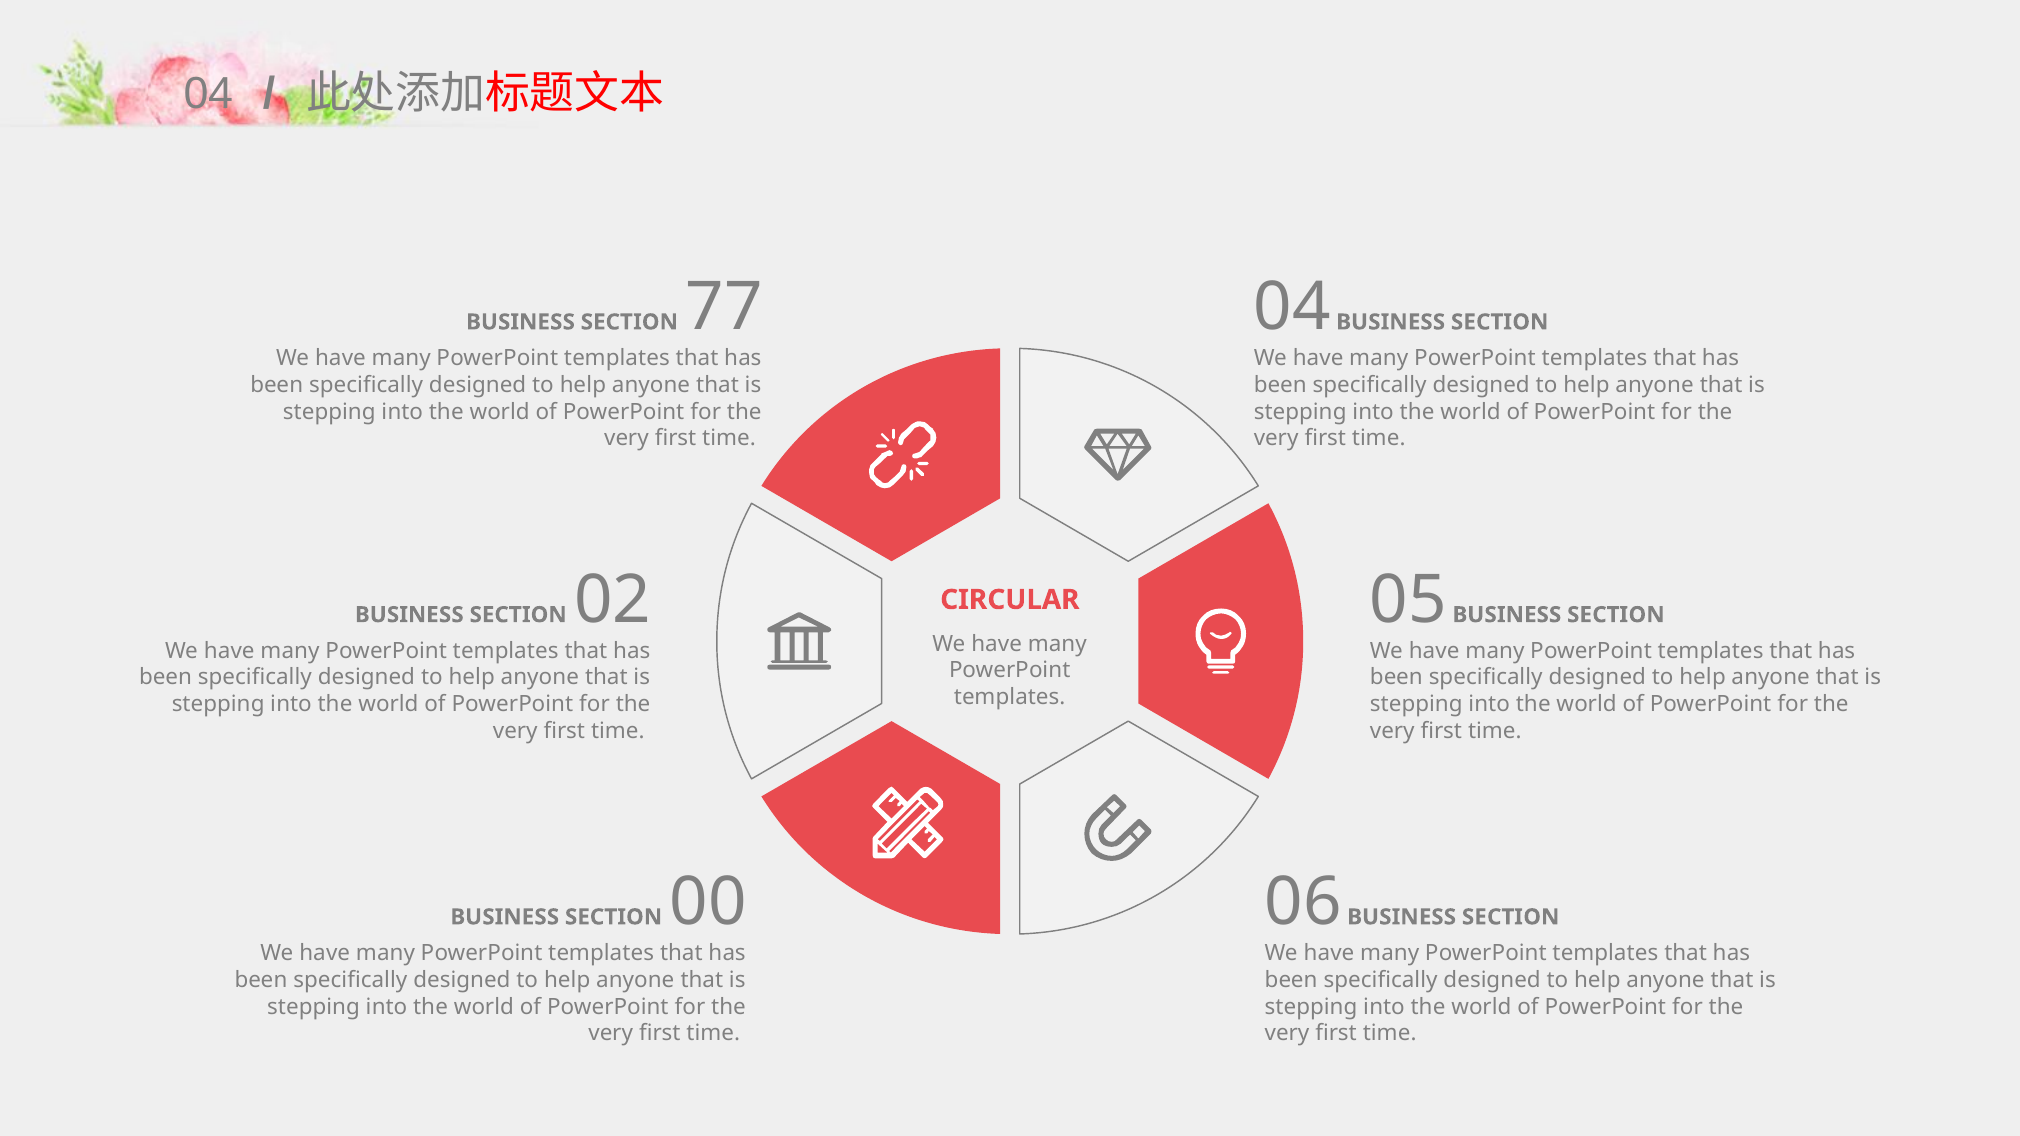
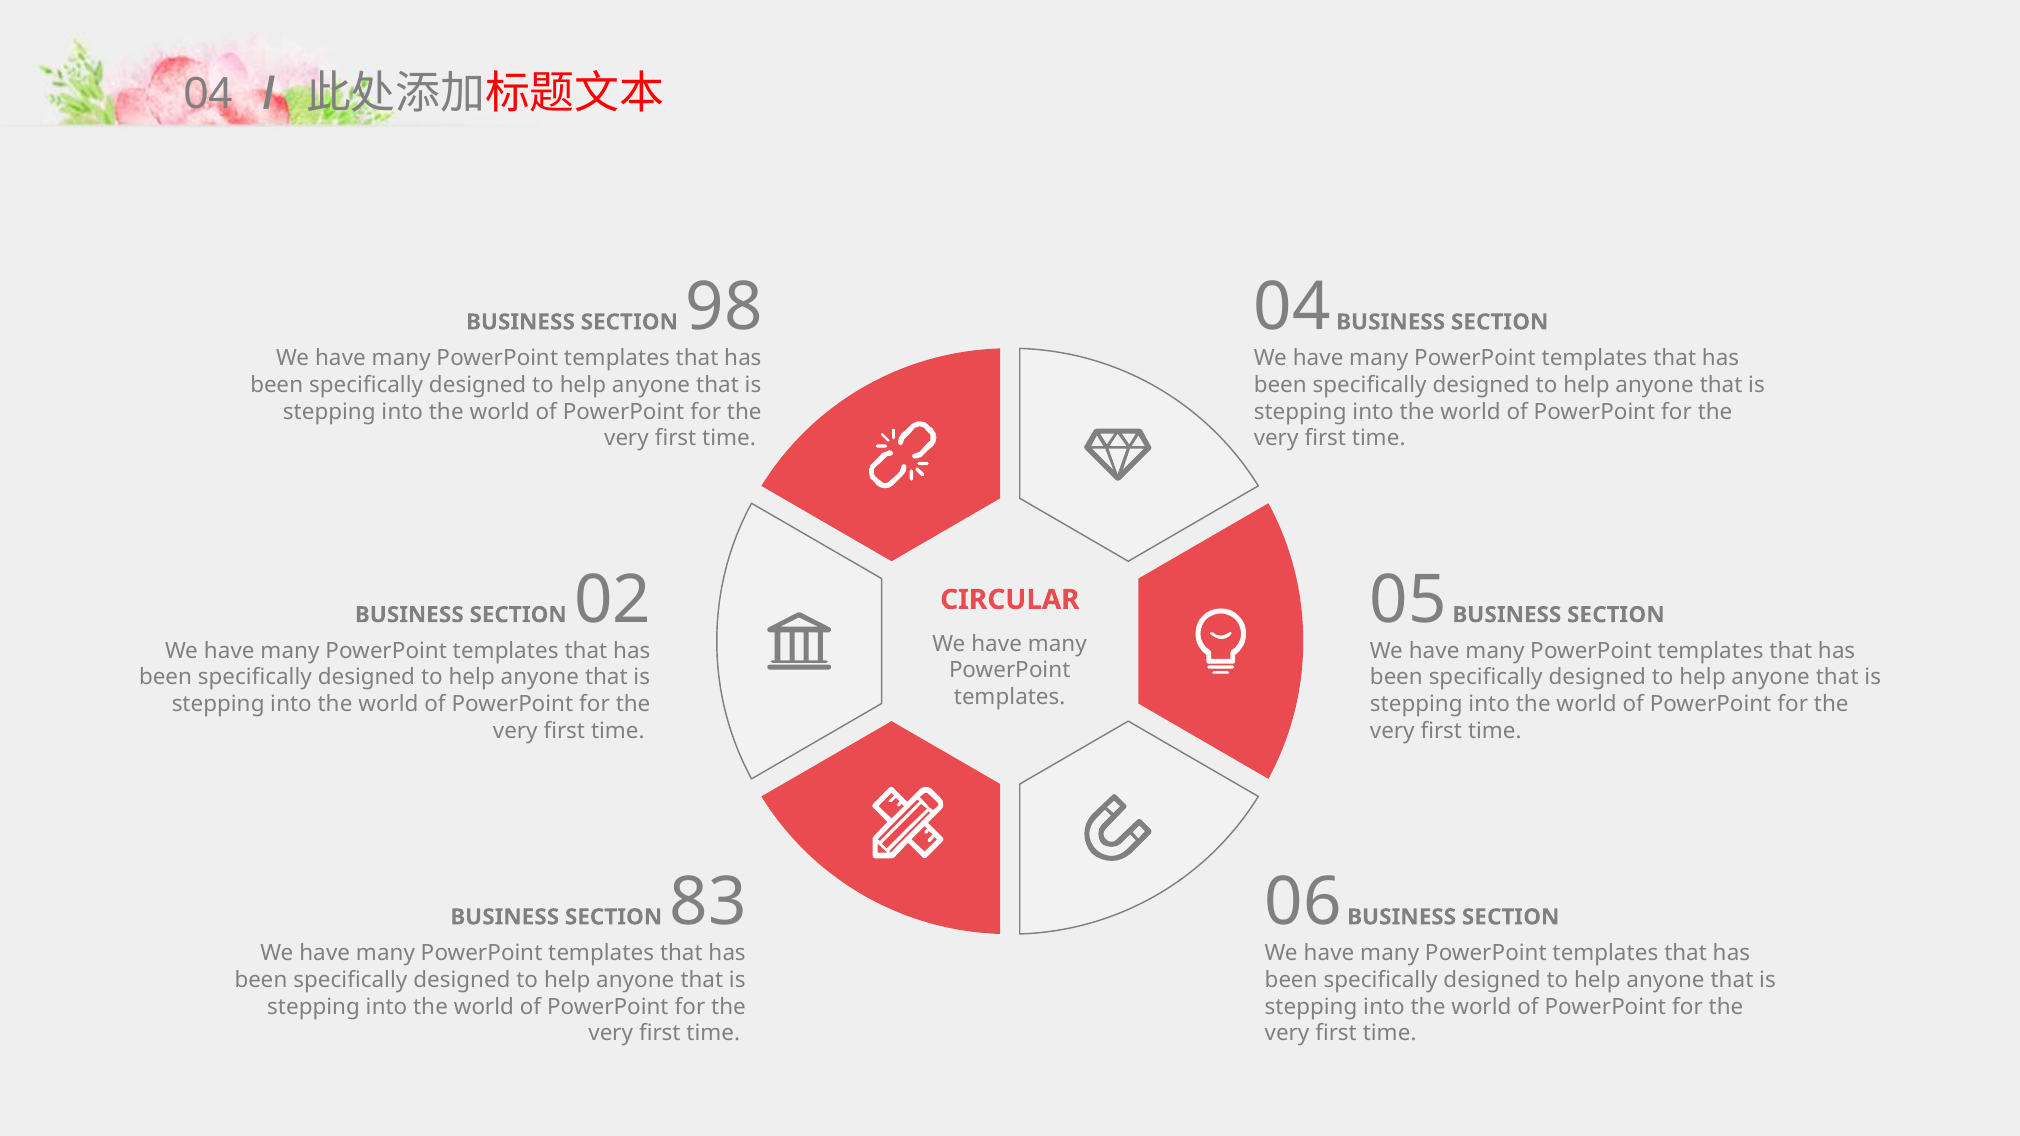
77: 77 -> 98 (724, 307)
00: 00 -> 83 (708, 902)
